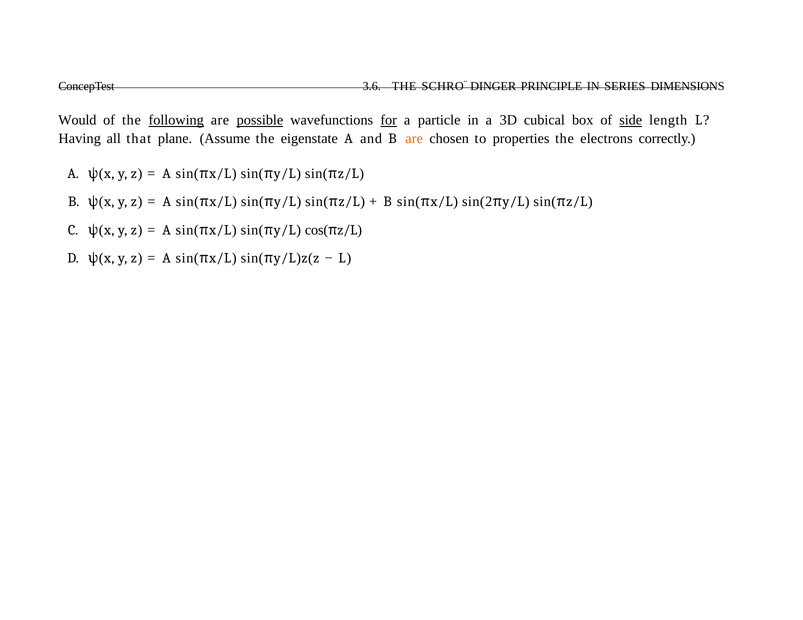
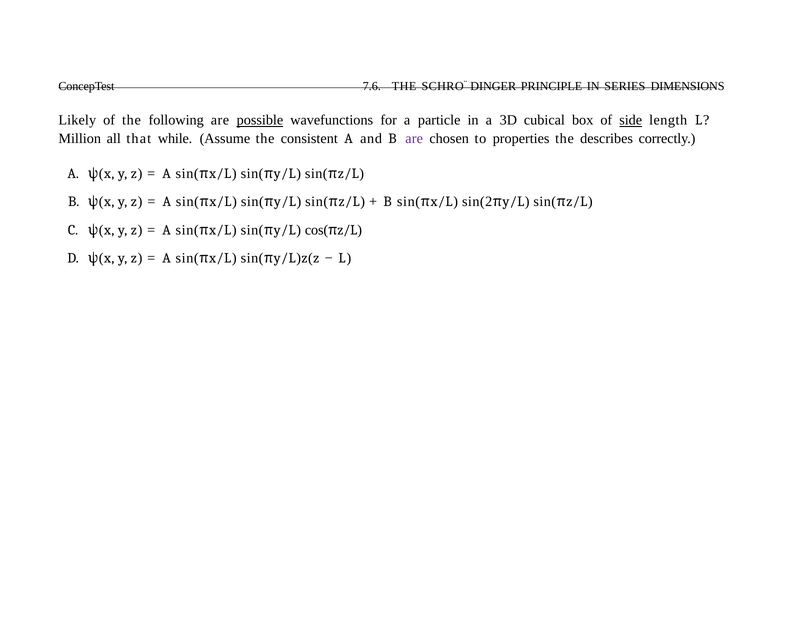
3.6: 3.6 -> 7.6 (372, 86)
Would: Would -> Likely (77, 120)
following underline: present -> none (176, 120)
for underline: present -> none (389, 120)
Having: Having -> Million (80, 138)
plane: plane -> while (175, 138)
eigenstate: eigenstate -> consistent (309, 138)
are colour: orange -> purple (414, 138)
electrons: electrons -> describes (607, 138)
